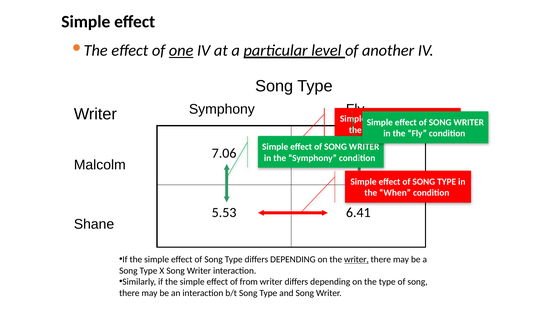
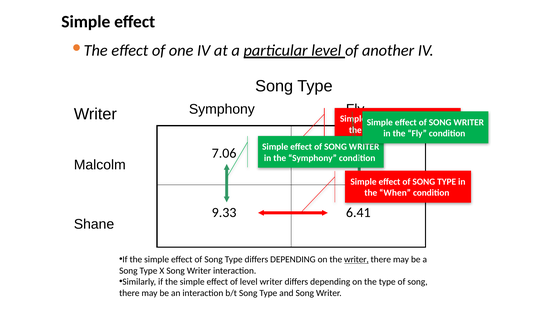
one underline: present -> none (181, 50)
5.53: 5.53 -> 9.33 (224, 213)
of from: from -> level (249, 282)
